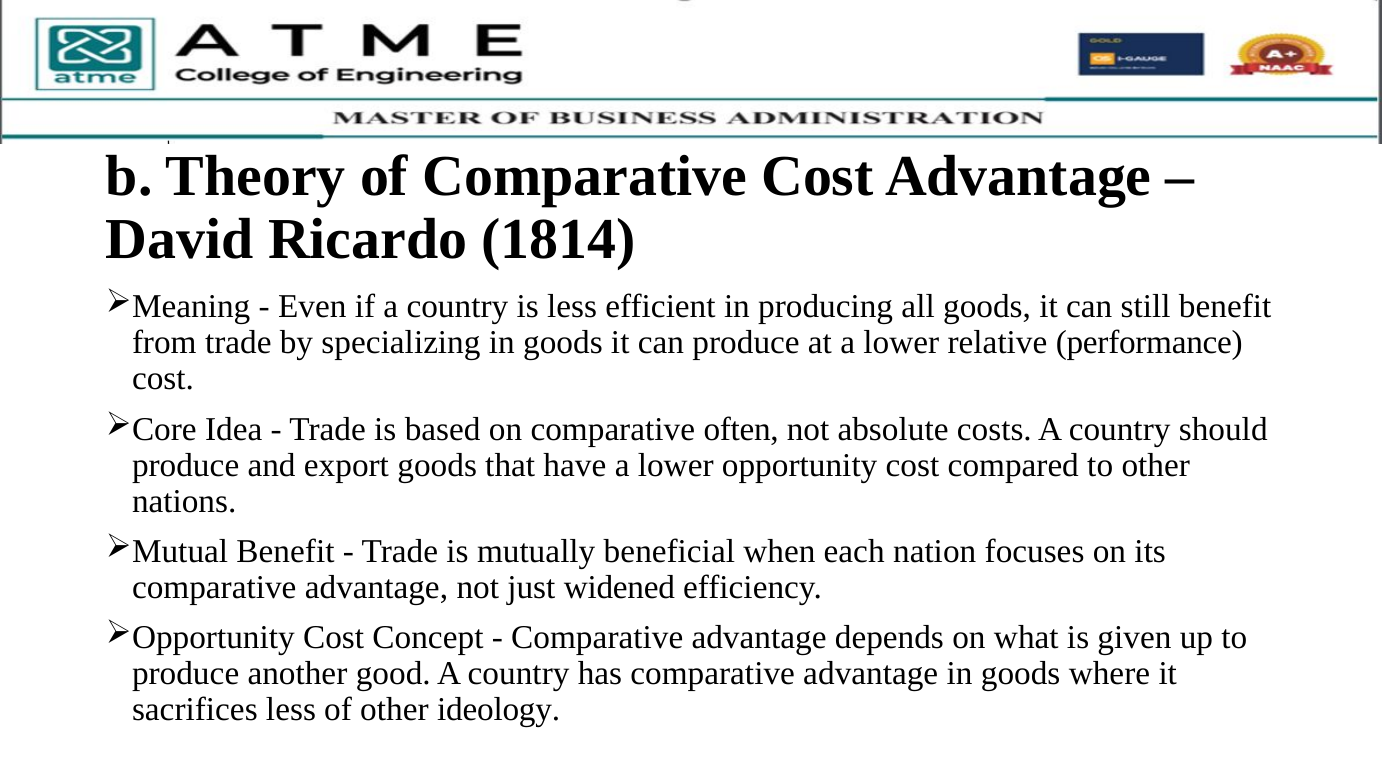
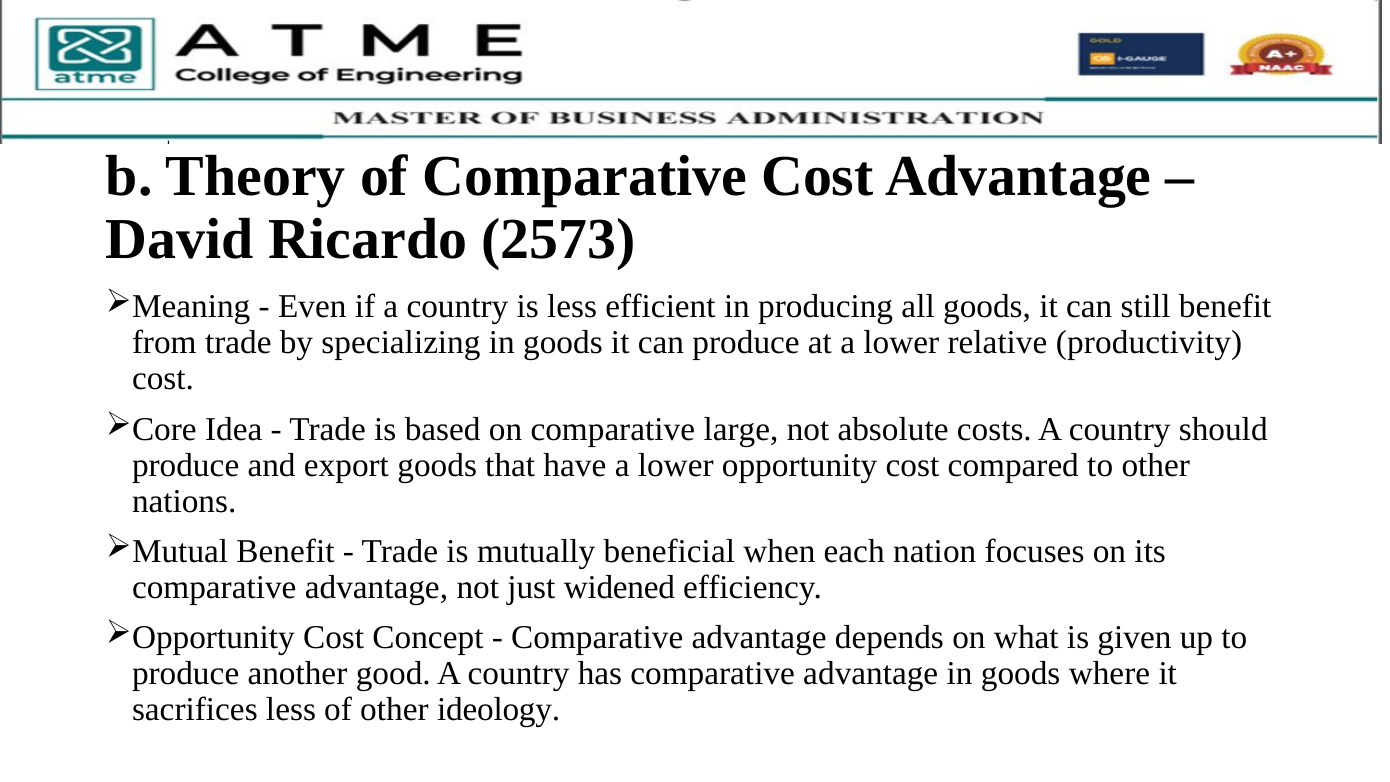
1814: 1814 -> 2573 (559, 239)
performance: performance -> productivity (1149, 343)
often: often -> large (741, 429)
